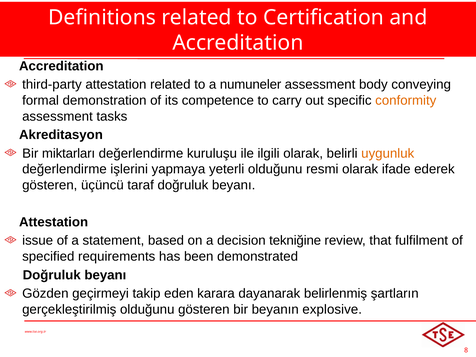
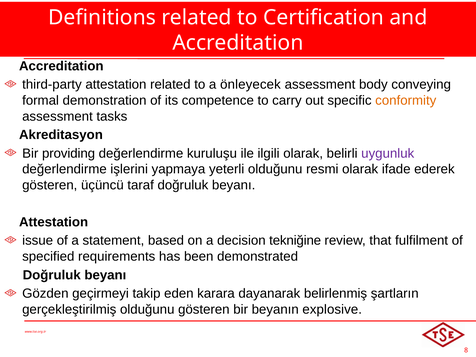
numuneler: numuneler -> önleyecek (250, 85)
miktarları: miktarları -> providing (69, 153)
uygunluk colour: orange -> purple (388, 153)
